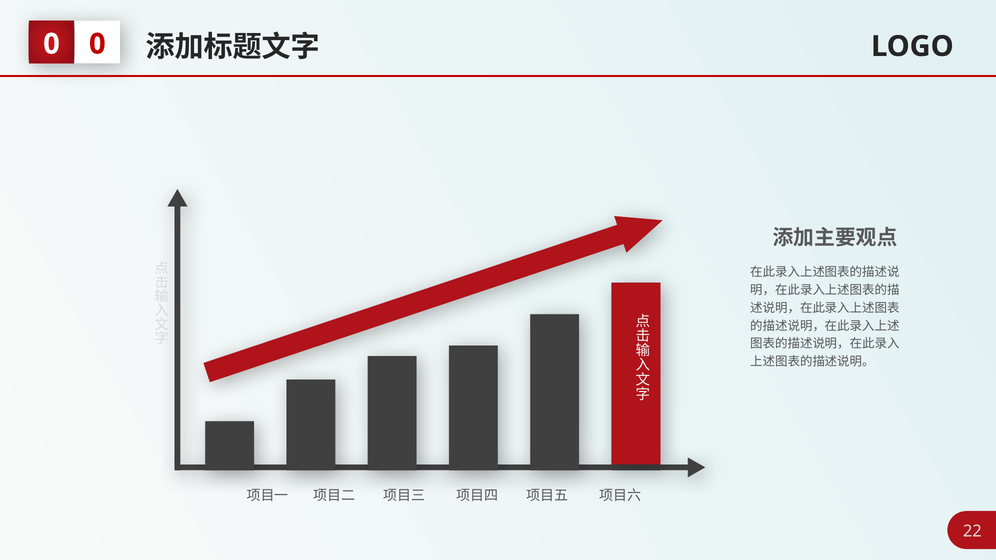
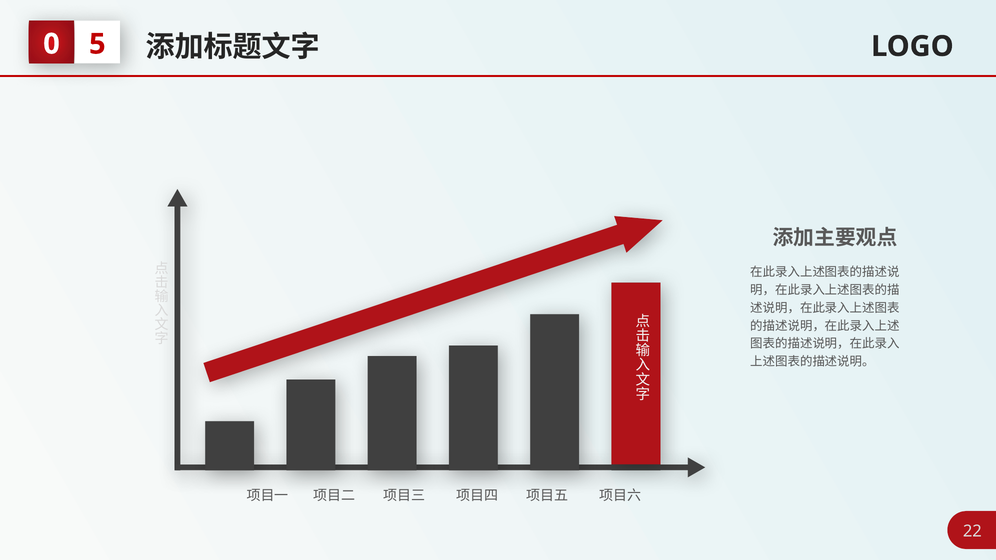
0: 0 -> 5 (97, 44)
